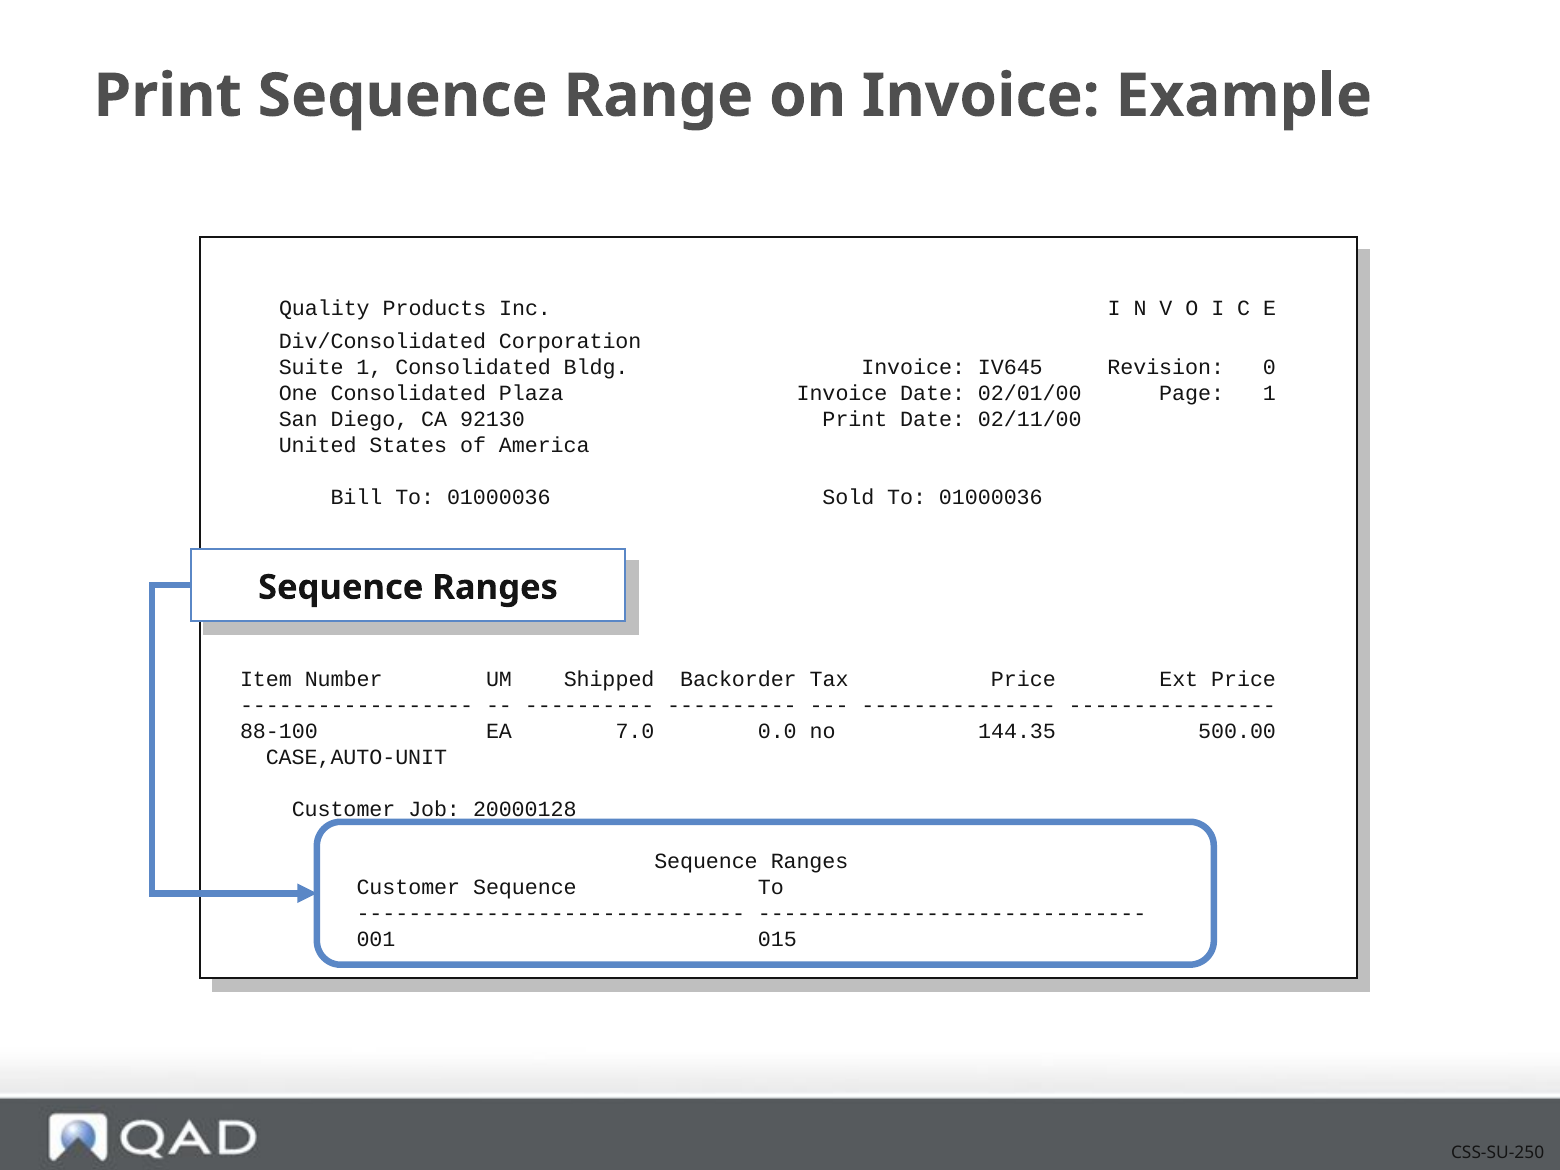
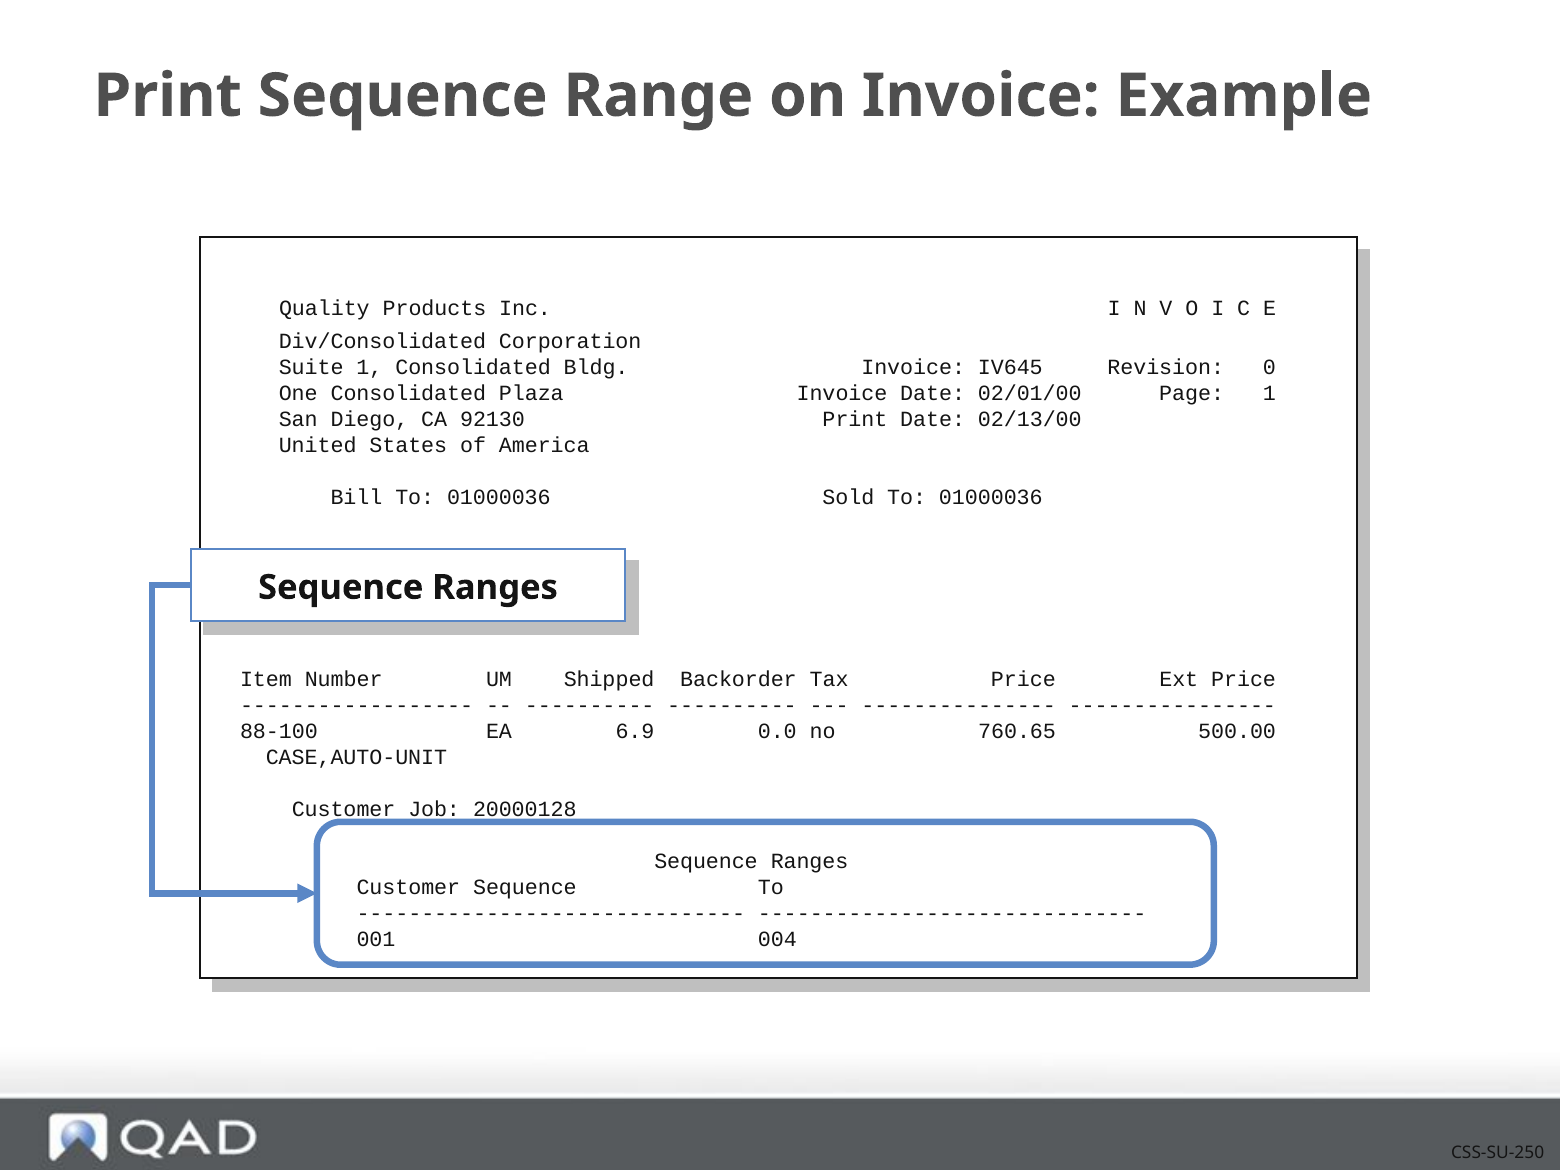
02/11/00: 02/11/00 -> 02/13/00 (1030, 419)
7.0: 7.0 -> 6.9 (635, 732)
144.35: 144.35 -> 760.65 (1017, 732)
015: 015 -> 004 (777, 940)
